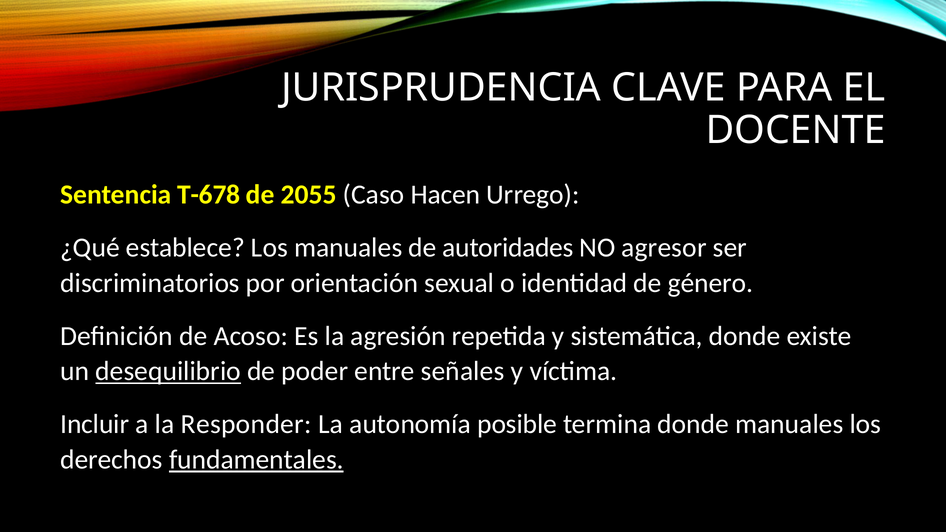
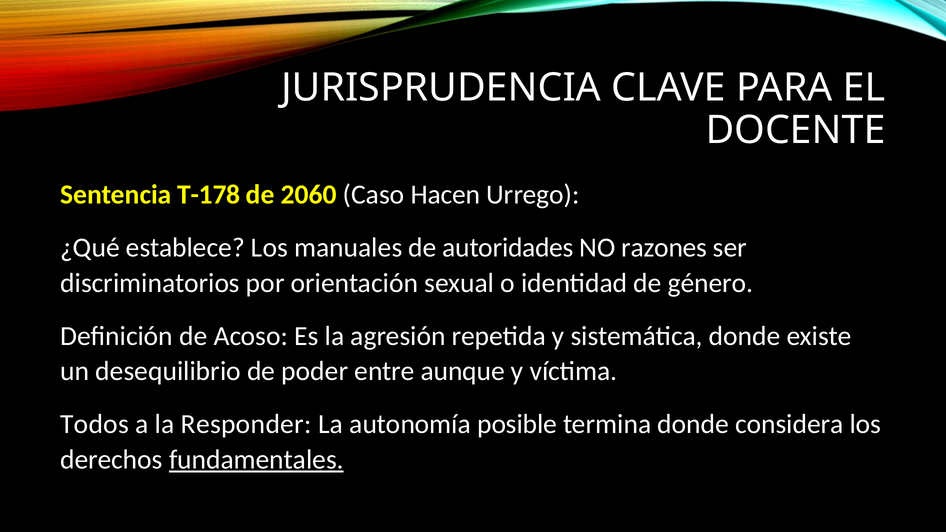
T-678: T-678 -> T-178 (209, 195)
2055: 2055 -> 2060 (309, 195)
agresor: agresor -> razones (664, 248)
desequilibrio underline: present -> none (168, 371)
señales: señales -> aunque (463, 371)
Incluir: Incluir -> Todos (95, 424)
donde manuales: manuales -> considera (789, 424)
